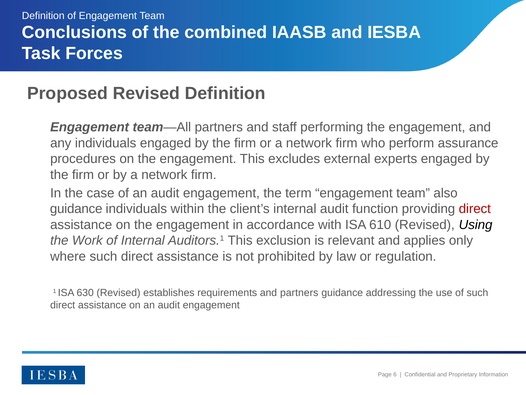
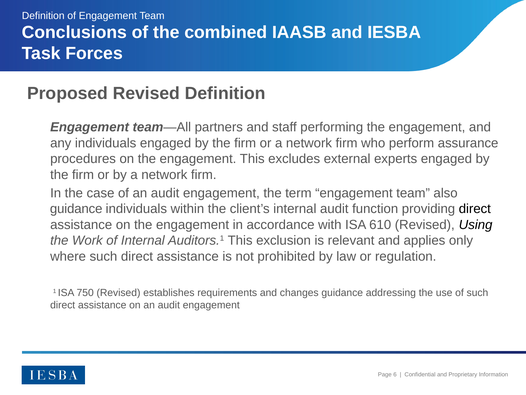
direct colour: red -> black (475, 209)
630: 630 -> 750 (85, 292)
and partners: partners -> changes (299, 292)
